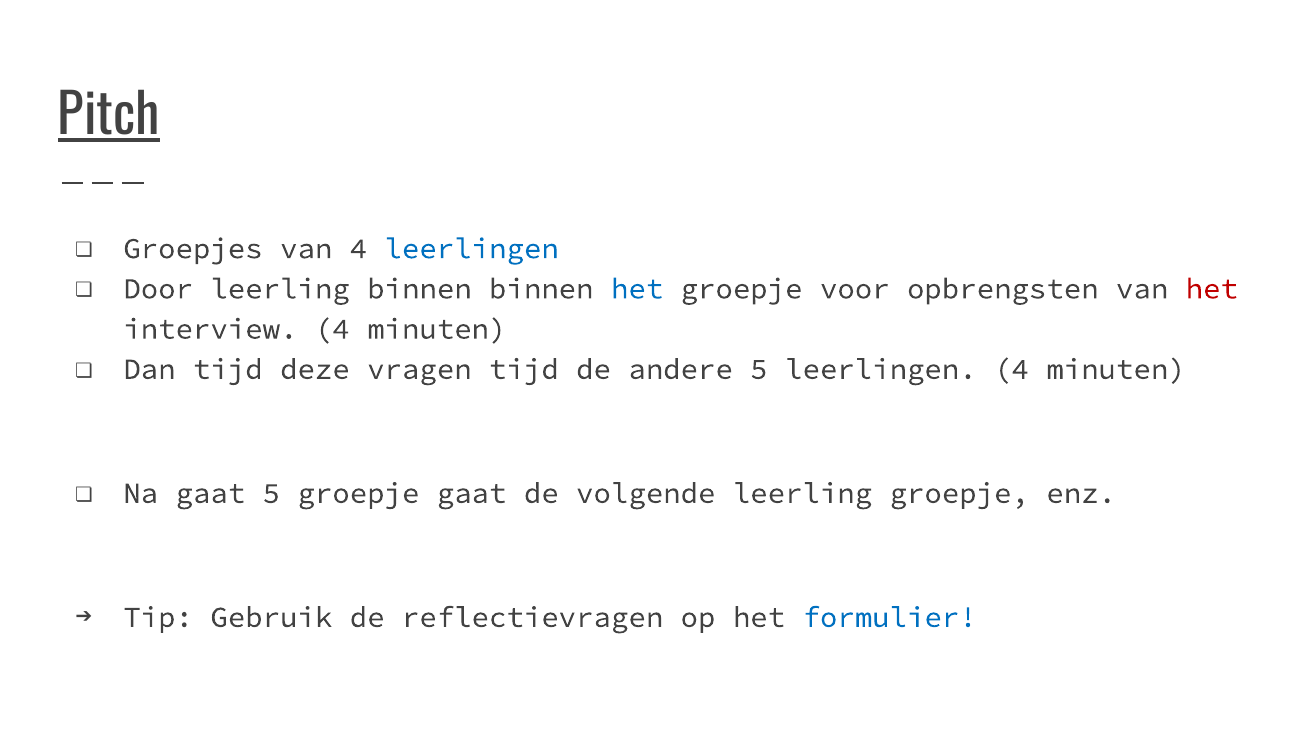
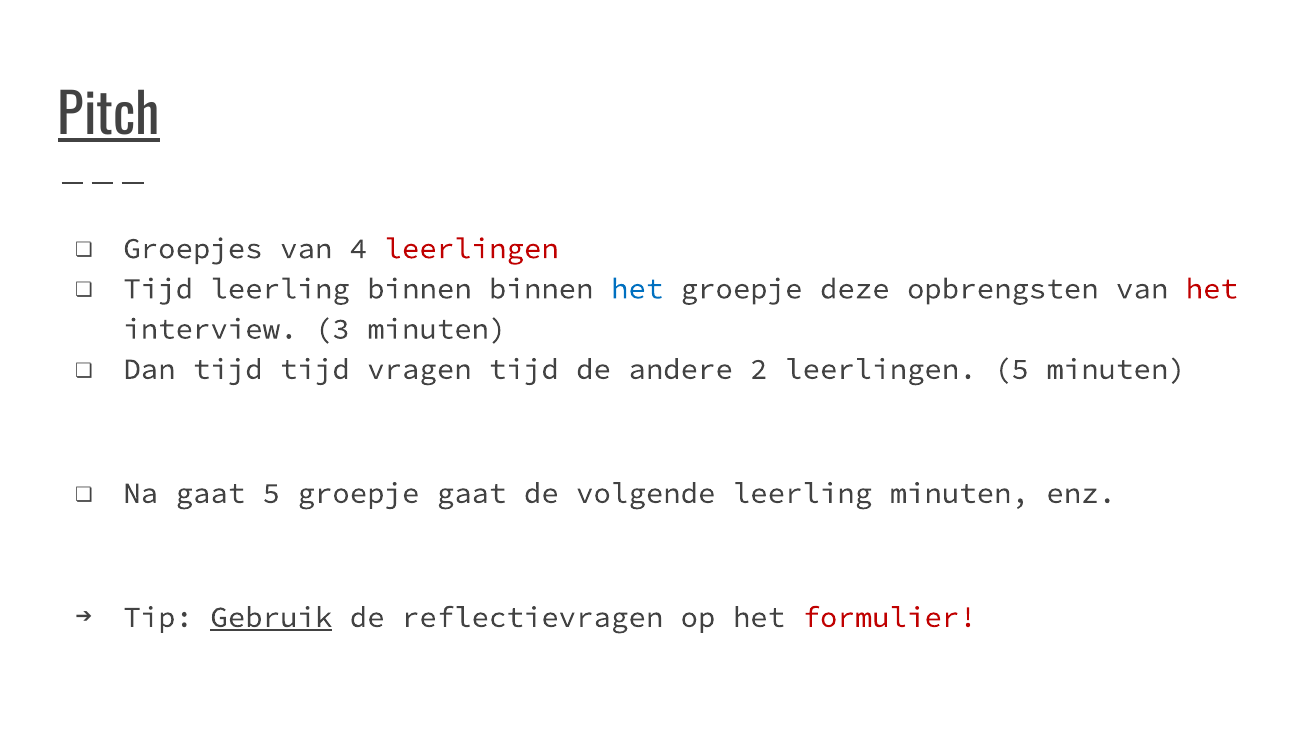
leerlingen colour: blue -> red (472, 248)
Door: Door -> Tijd (158, 289)
voor: voor -> deze (855, 289)
interview 4: 4 -> 3 (332, 329)
tijd deze: deze -> tijd (315, 369)
andere 5: 5 -> 2 (759, 369)
leerlingen 4: 4 -> 5 (1012, 369)
leerling groepje: groepje -> minuten (959, 493)
Gebruik underline: none -> present (271, 617)
formulier colour: blue -> red (890, 617)
